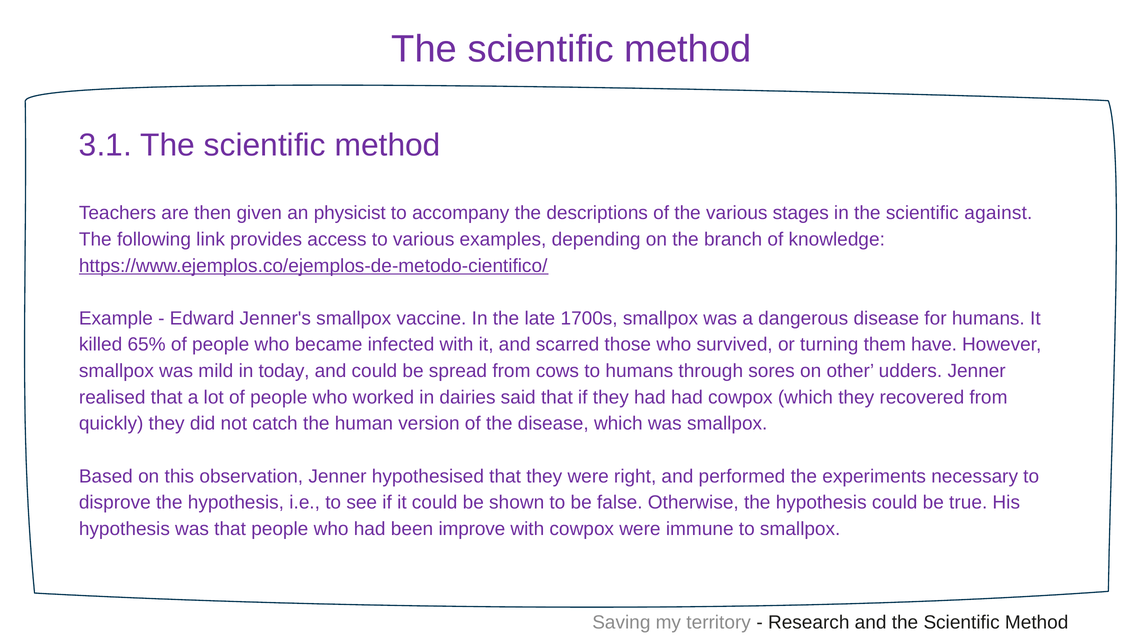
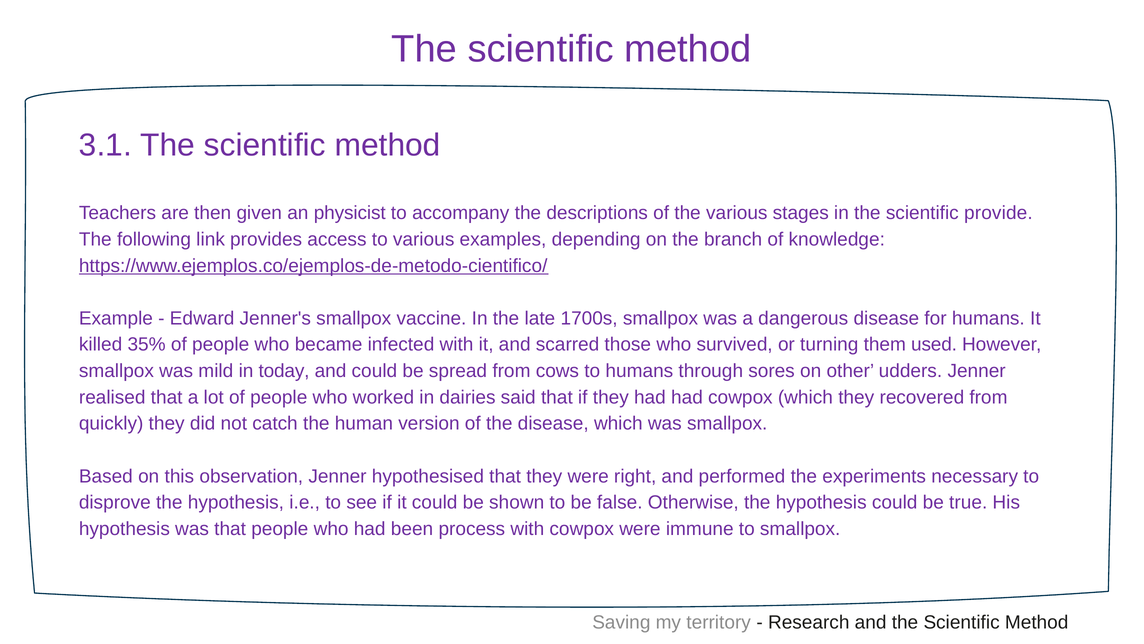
against: against -> provide (998, 213)
65%: 65% -> 35% (147, 344)
have: have -> used (934, 344)
improve: improve -> process (472, 529)
